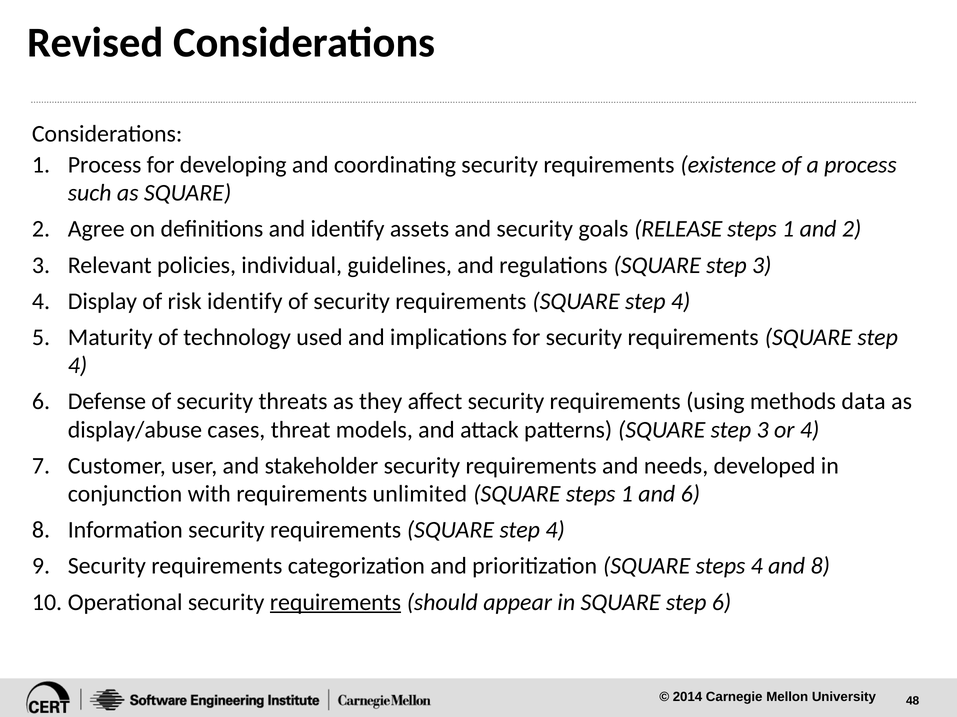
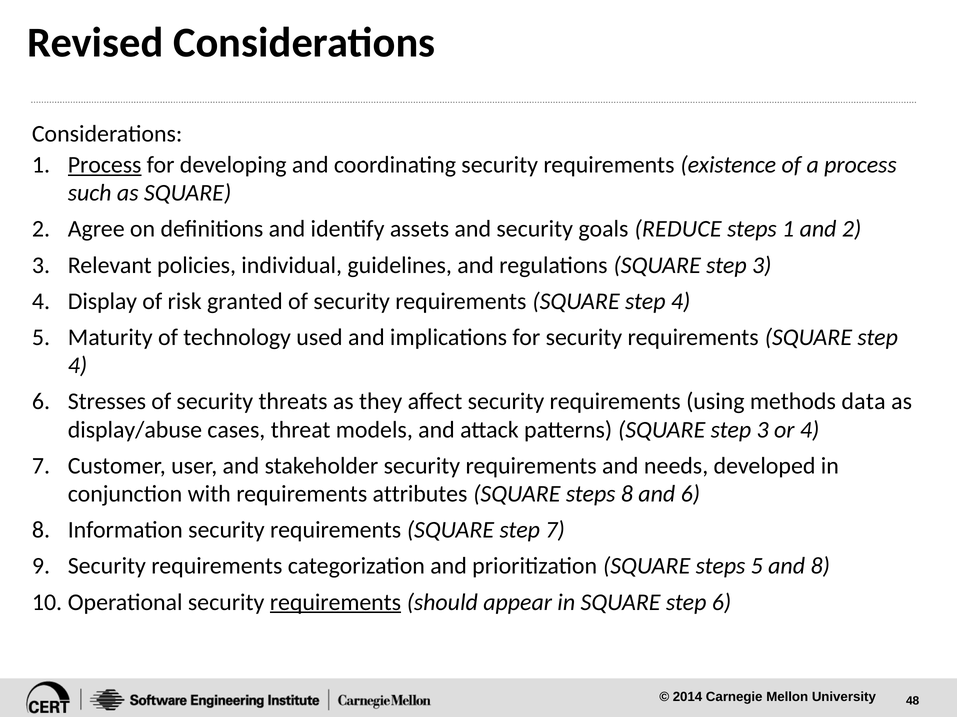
Process underline: none -> present (105, 165)
RELEASE: RELEASE -> REDUCE (678, 229)
risk identify: identify -> granted (245, 302)
Defense: Defense -> Stresses (107, 402)
unlimited: unlimited -> attributes (420, 494)
SQUARE steps 1: 1 -> 8 (627, 494)
4: 4 -> 7 (555, 531)
steps 4: 4 -> 5 (757, 567)
